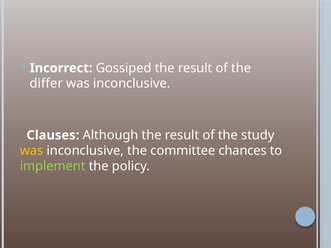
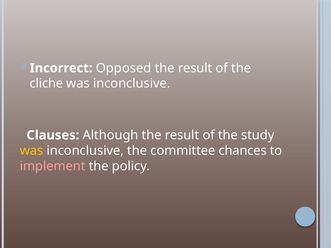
Gossiped: Gossiped -> Opposed (124, 68)
differ: differ -> cliche (46, 84)
implement colour: light green -> pink (53, 166)
